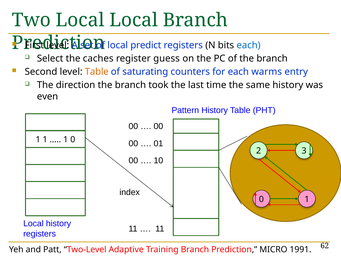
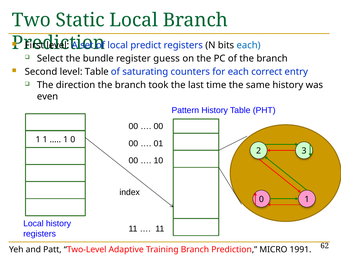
Two Local: Local -> Static (80, 20)
caches: caches -> bundle (98, 58)
Table colour: orange -> black (97, 72)
warms: warms -> correct (267, 72)
